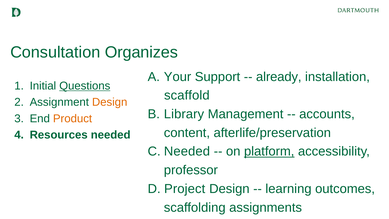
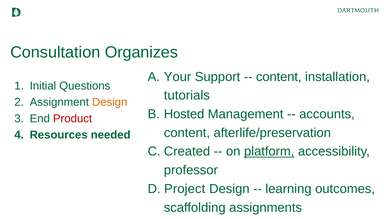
already: already -> content (279, 77)
Questions underline: present -> none (85, 86)
scaffold: scaffold -> tutorials (187, 95)
Library: Library -> Hosted (184, 114)
Product colour: orange -> red (73, 118)
Needed: Needed -> Created (187, 151)
